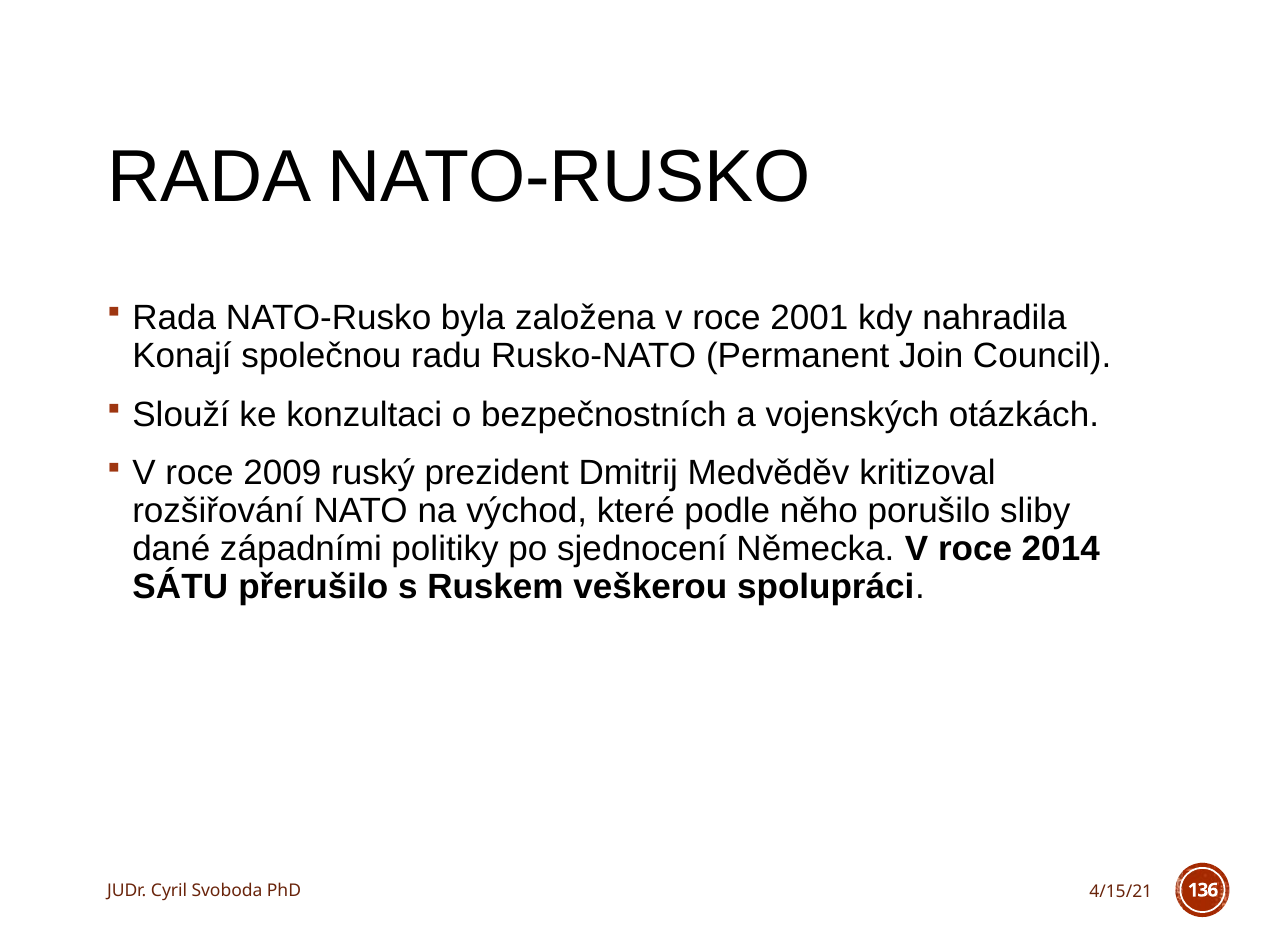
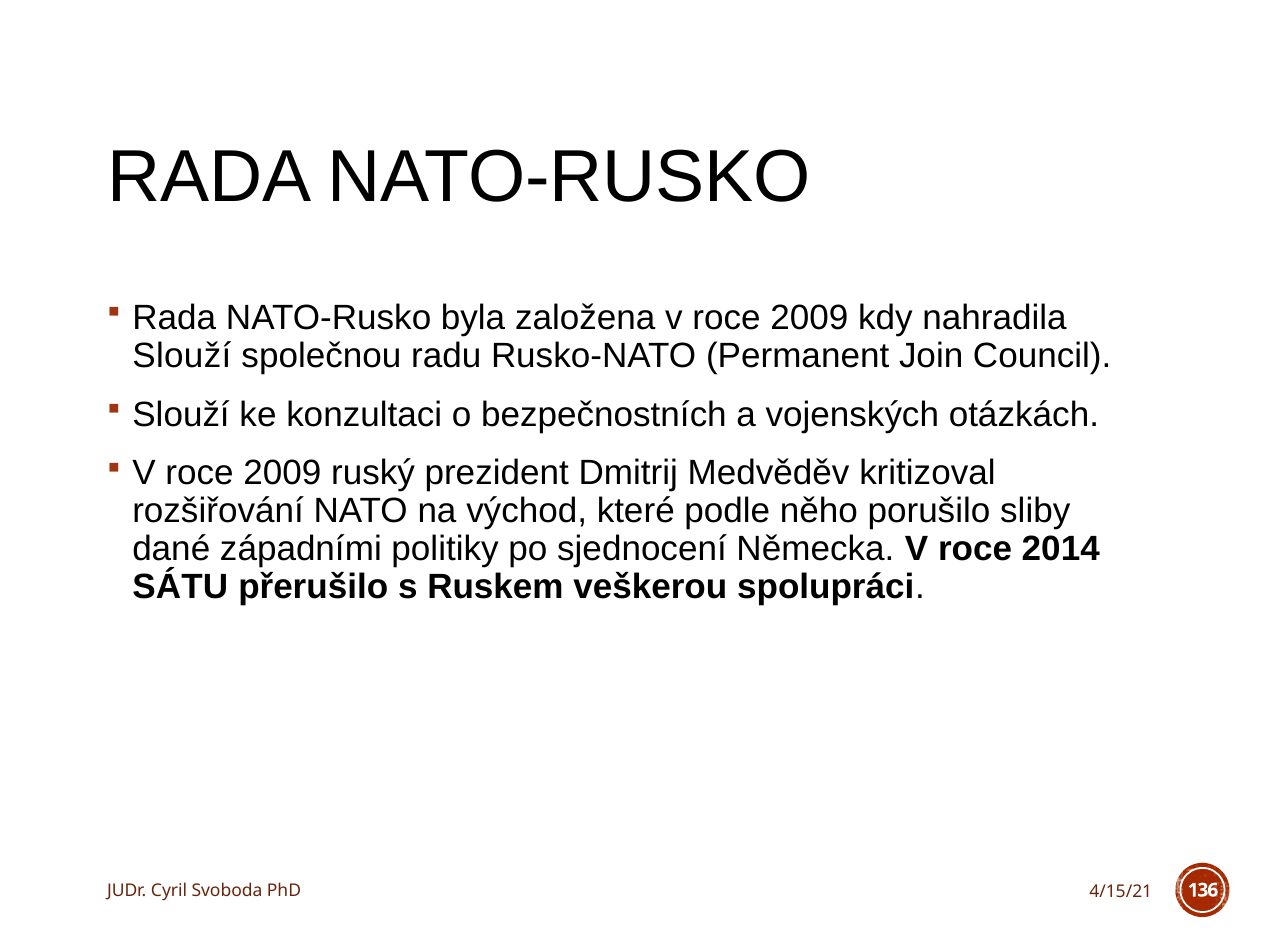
založena v roce 2001: 2001 -> 2009 (809, 318)
Konají: Konají -> Slouží (182, 356)
